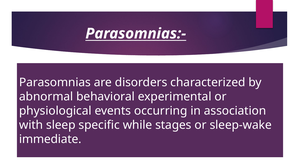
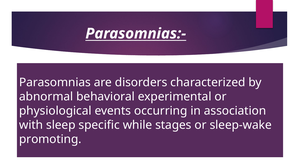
immediate: immediate -> promoting (50, 139)
